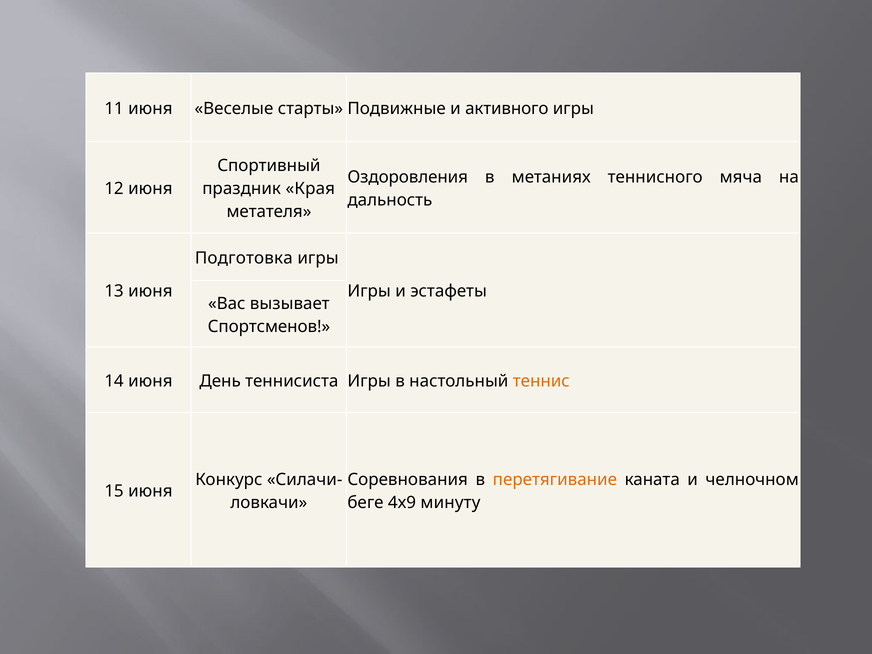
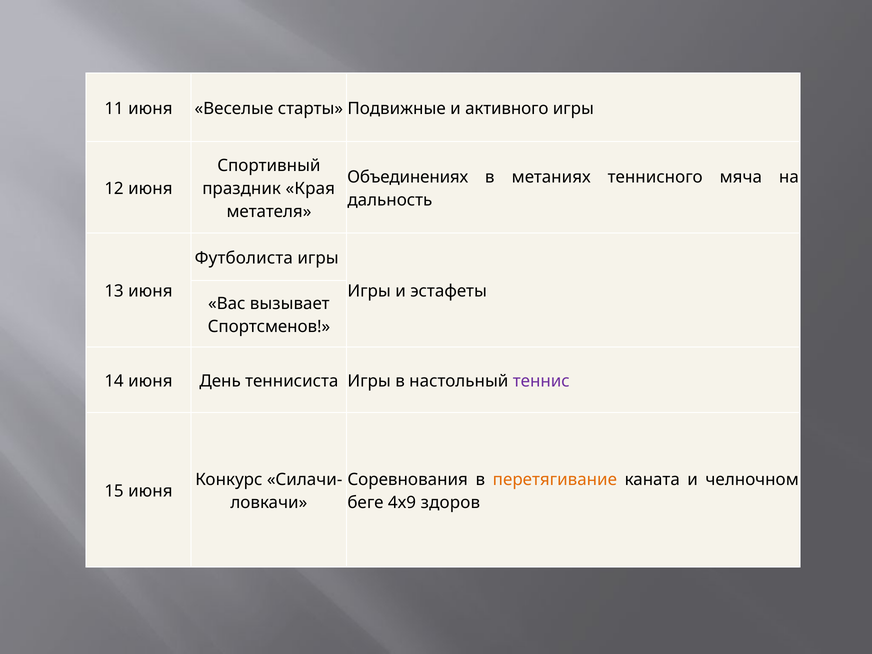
Оздоровления: Оздоровления -> Объединениях (408, 177)
Подготовка: Подготовка -> Футболиста (244, 258)
теннис colour: orange -> purple (541, 381)
минуту: минуту -> здоров (450, 503)
